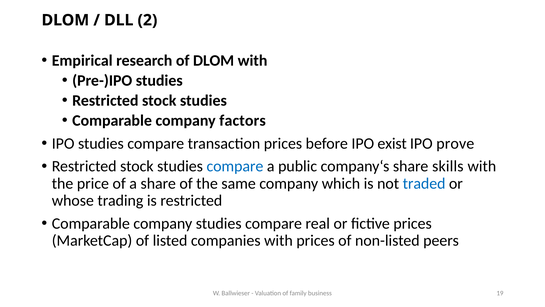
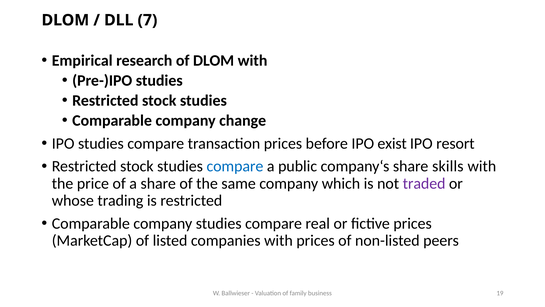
2: 2 -> 7 (147, 20)
factors: factors -> change (243, 120)
prove: prove -> resort (455, 143)
traded colour: blue -> purple (424, 183)
